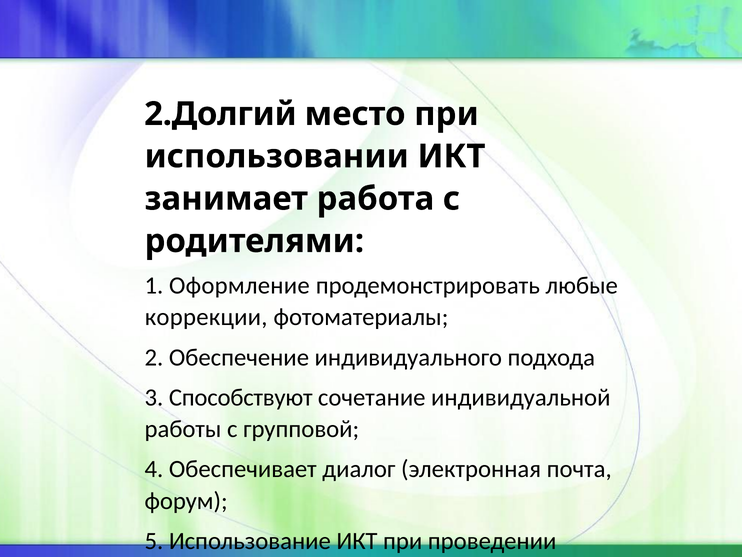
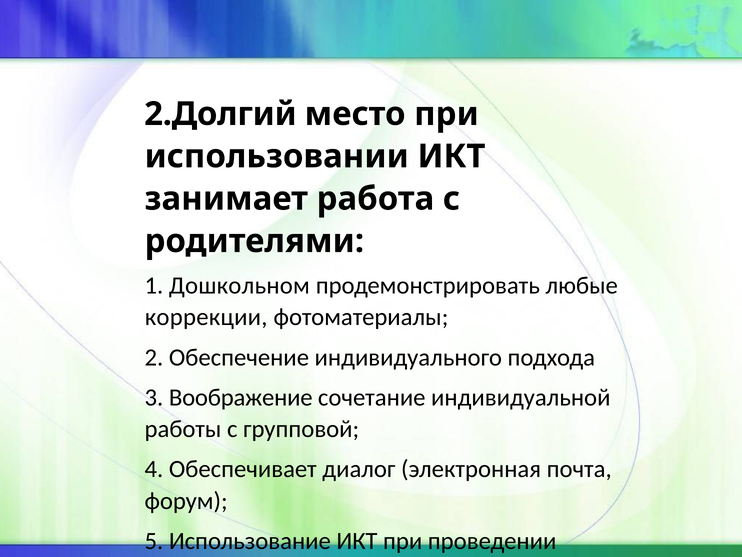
Оформление: Оформление -> Дошкольном (239, 285)
Способствуют: Способствуют -> Воображение (241, 397)
